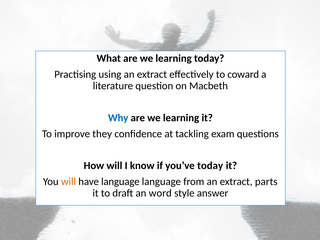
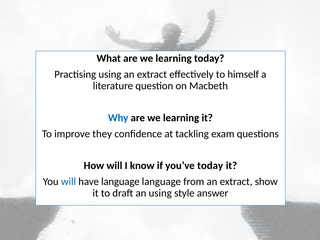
coward: coward -> himself (243, 74)
will colour: orange -> blue (68, 182)
parts: parts -> show (266, 182)
an word: word -> using (160, 193)
